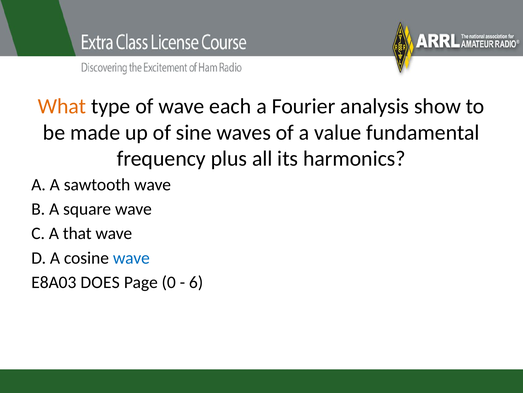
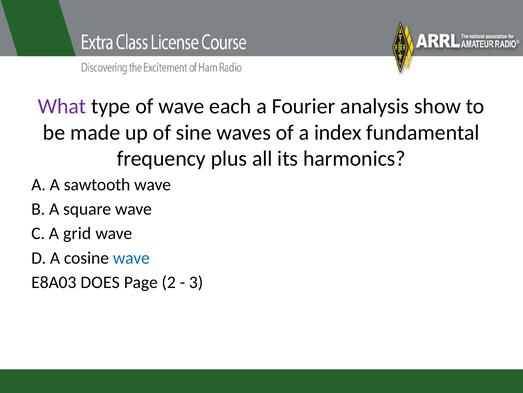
What colour: orange -> purple (62, 106)
value: value -> index (338, 132)
that: that -> grid (77, 233)
0: 0 -> 2 (169, 282)
6: 6 -> 3 (196, 282)
